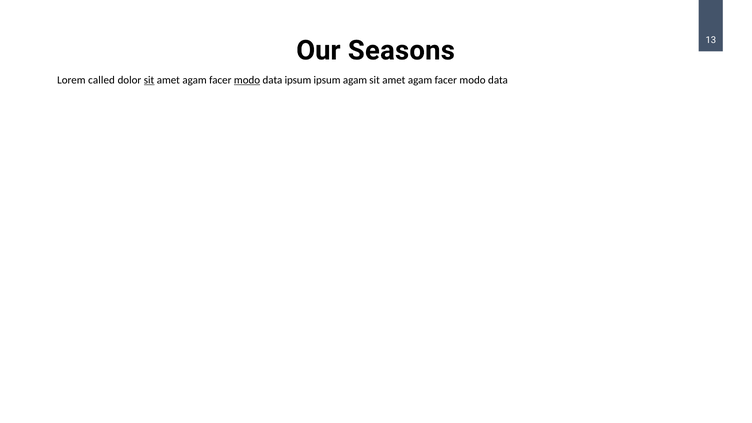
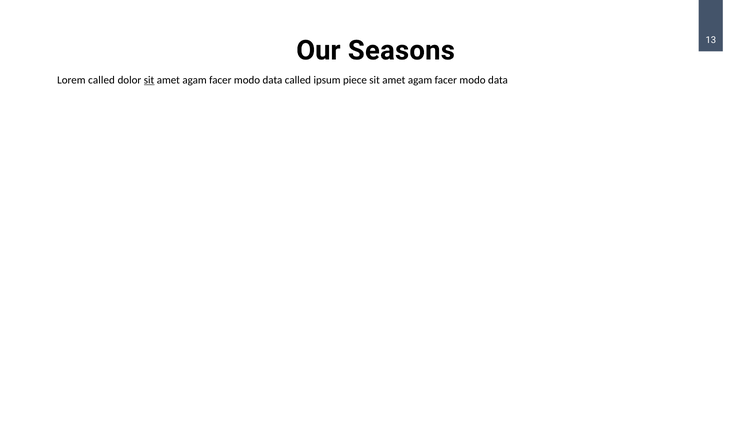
modo underline: present -> none (247, 80)
data ipsum: ipsum -> called (298, 80)
ipsum agam: agam -> piece (355, 80)
